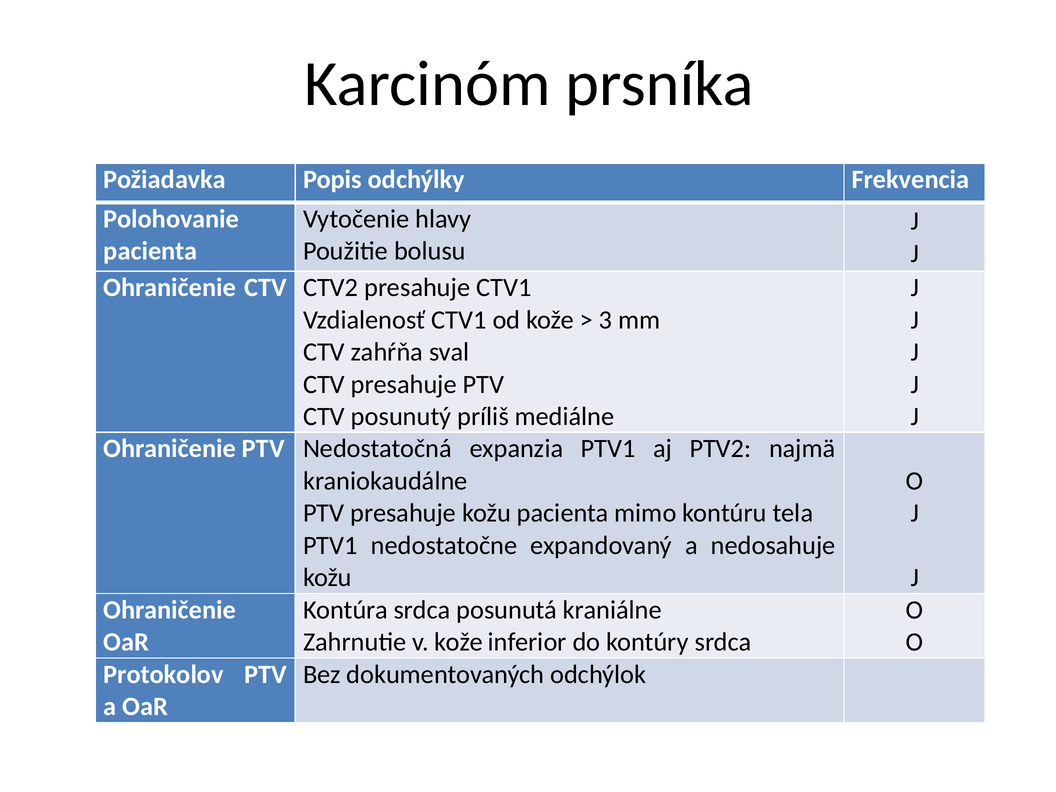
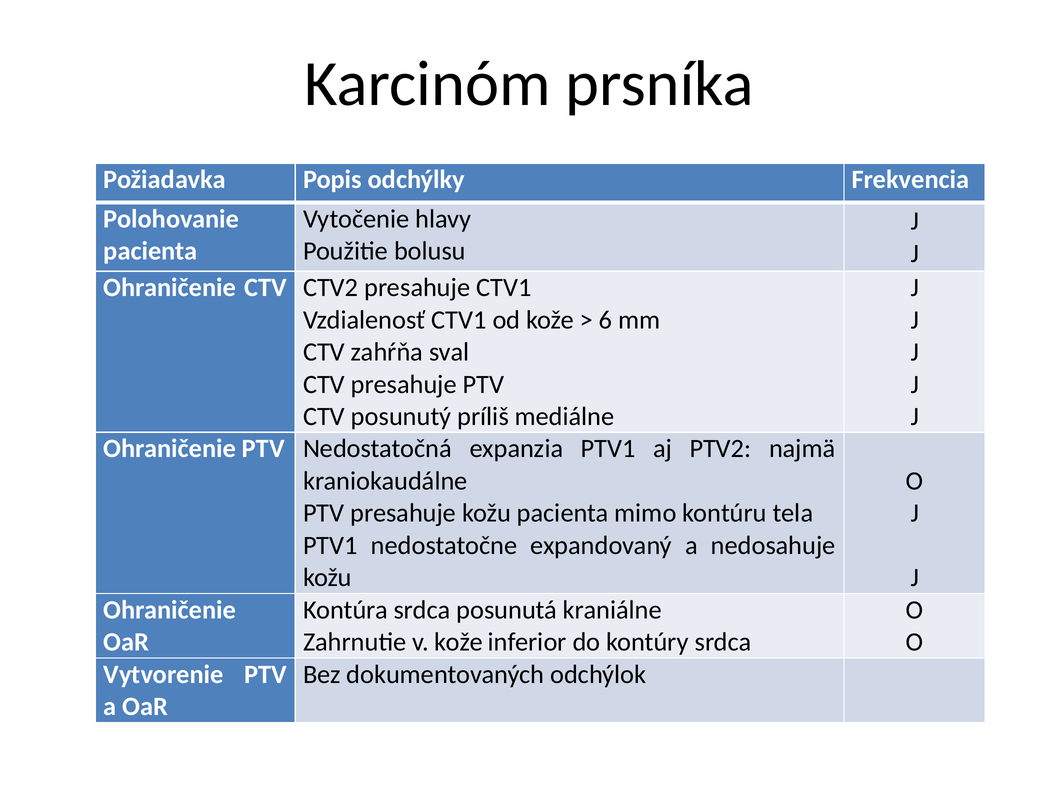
3: 3 -> 6 (606, 320)
Protokolov: Protokolov -> Vytvorenie (163, 674)
